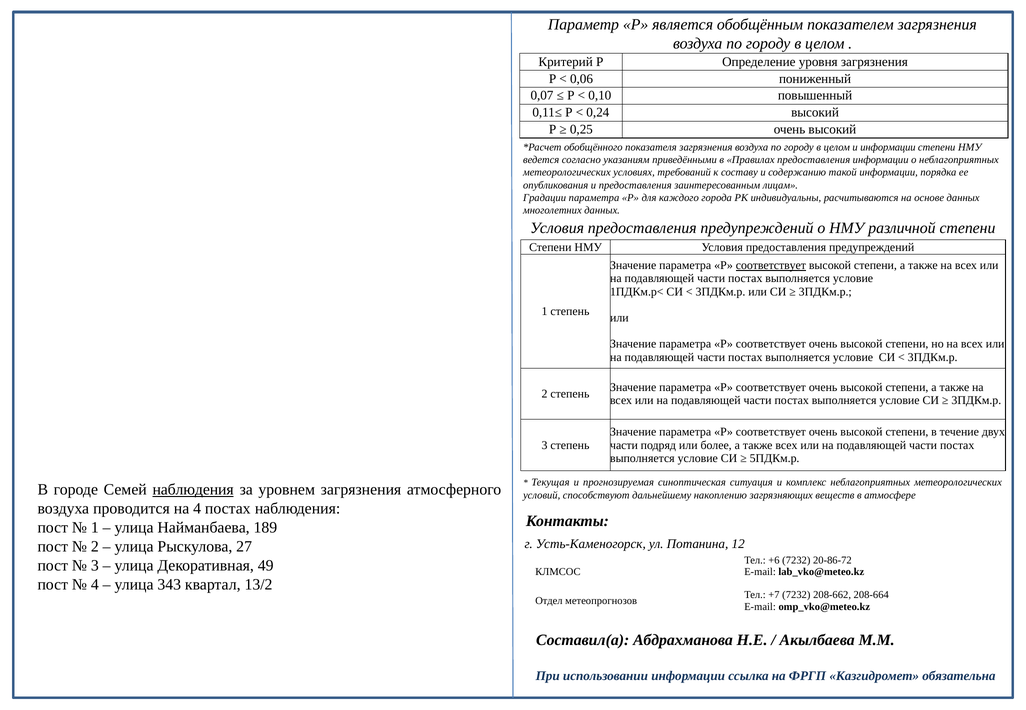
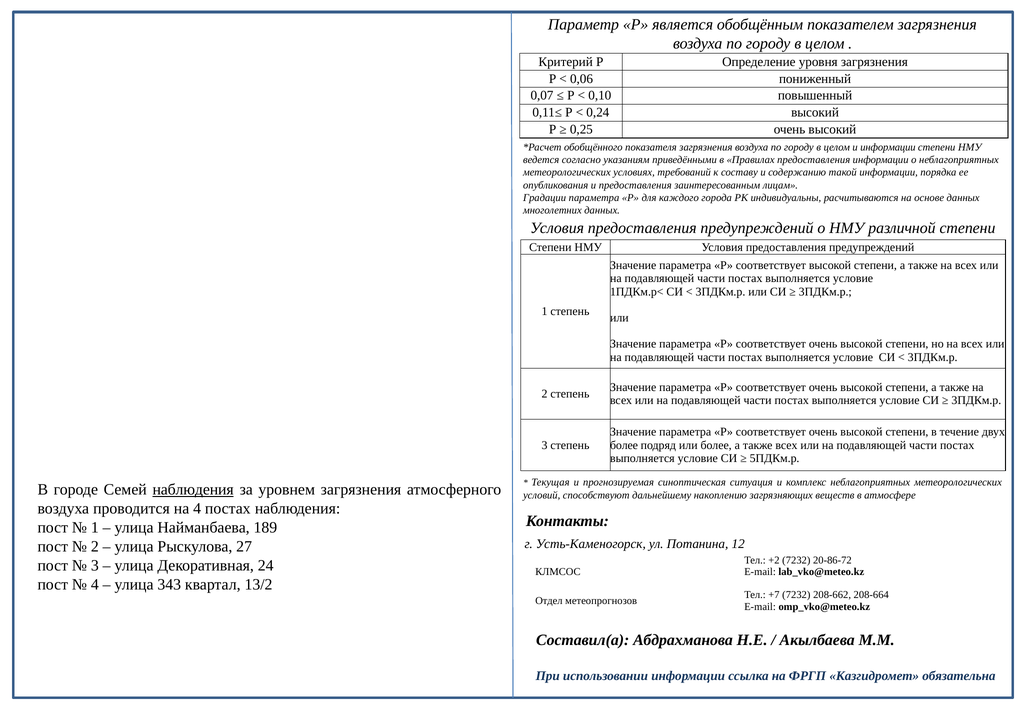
соответствует underline: present -> none (771, 265)
части: части -> более (624, 445)
+6: +6 -> +2 (774, 560)
49: 49 -> 24 (266, 566)
